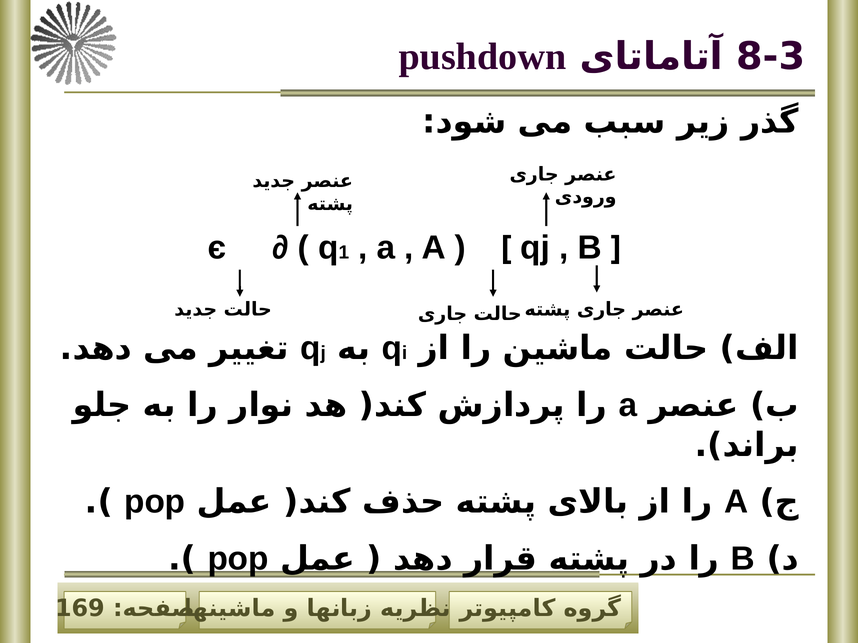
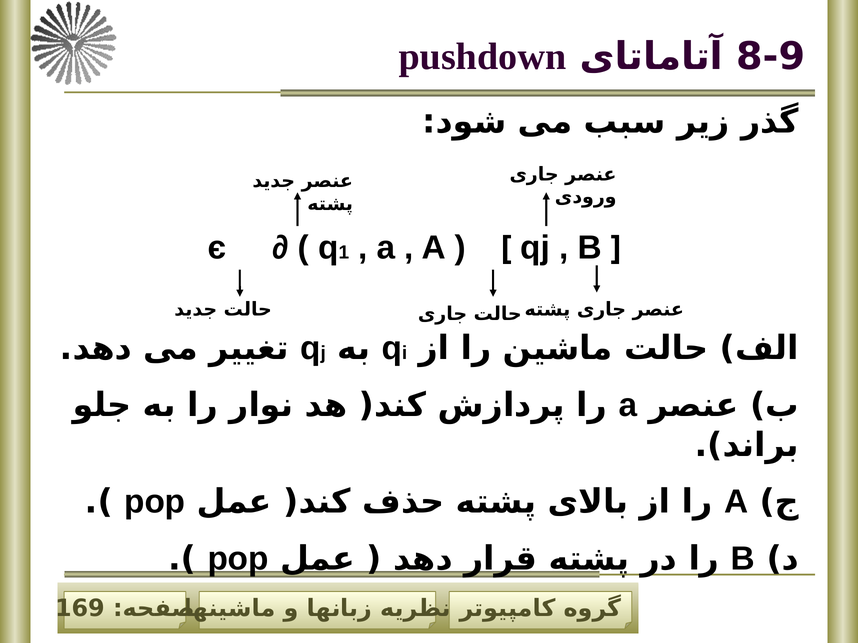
8-3: 8-3 -> 8-9 (771, 57)
